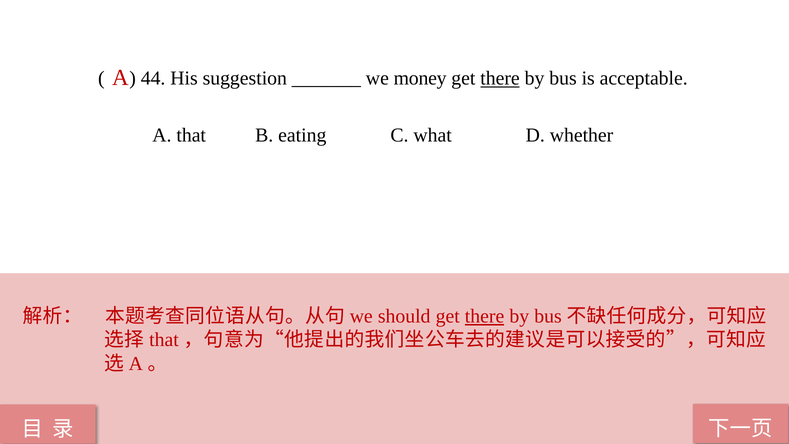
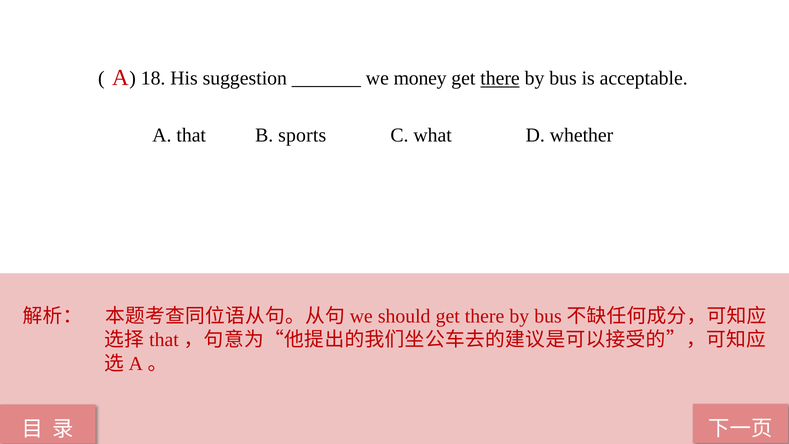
44: 44 -> 18 (153, 78)
eating: eating -> sports (302, 135)
there underline: present -> none (485, 316)
